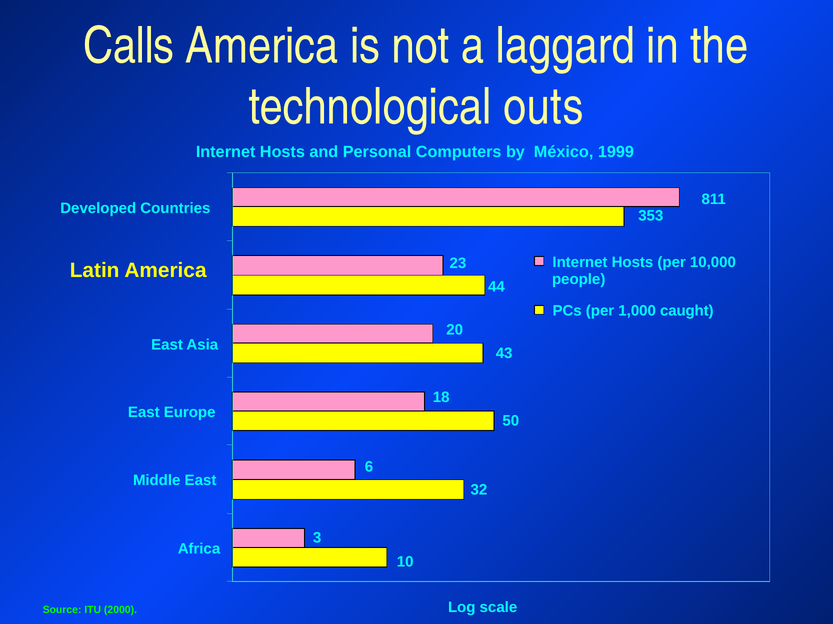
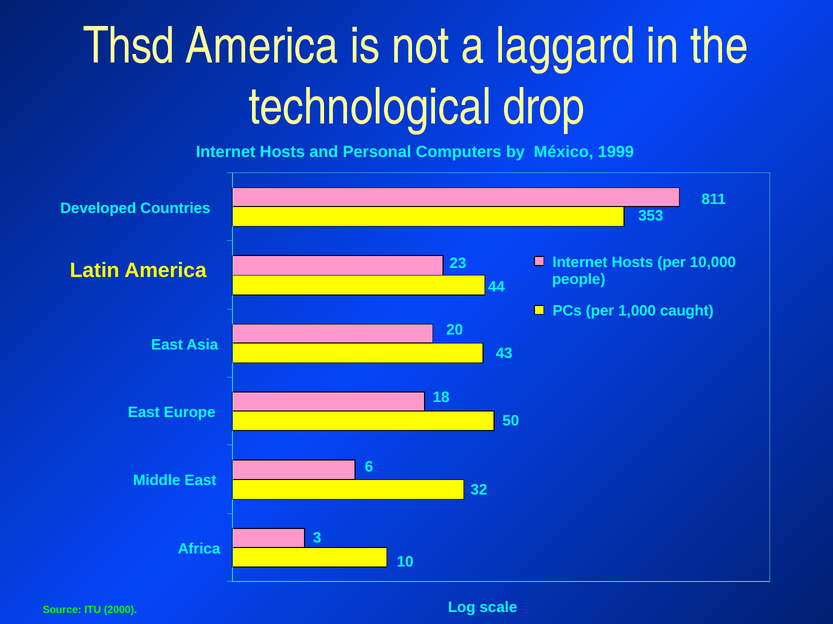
Calls: Calls -> Thsd (129, 46)
outs: outs -> drop (544, 107)
